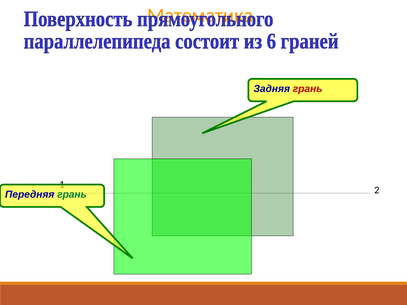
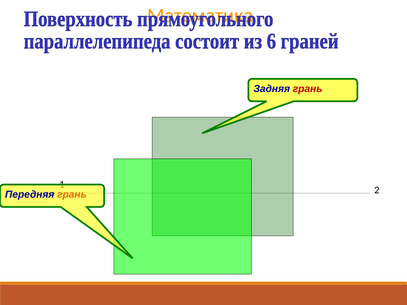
грань colour: green -> orange (72, 195)
